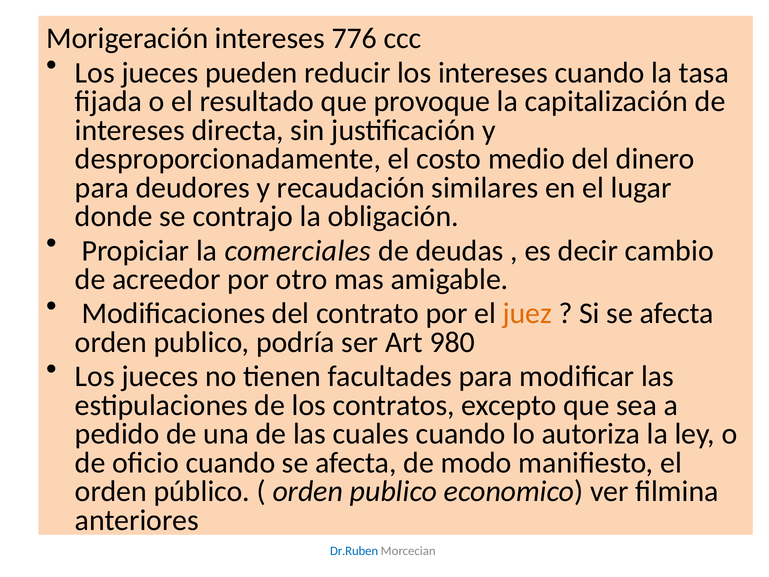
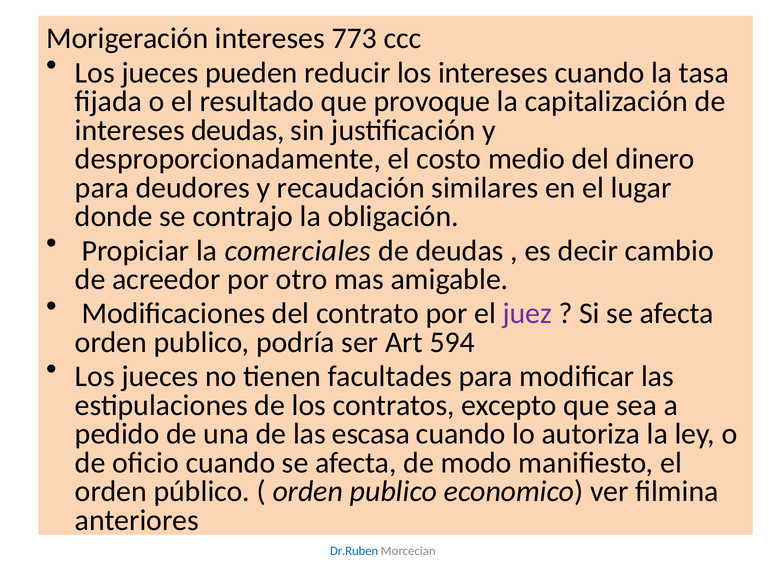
776: 776 -> 773 (354, 39)
intereses directa: directa -> deudas (238, 130)
juez colour: orange -> purple (527, 313)
980: 980 -> 594 (452, 342)
cuales: cuales -> escasa (371, 434)
